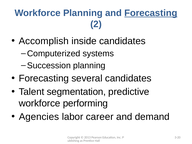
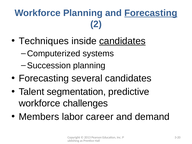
Accomplish: Accomplish -> Techniques (44, 41)
candidates underline: none -> present (122, 41)
performing: performing -> challenges (85, 103)
Agencies: Agencies -> Members (39, 117)
